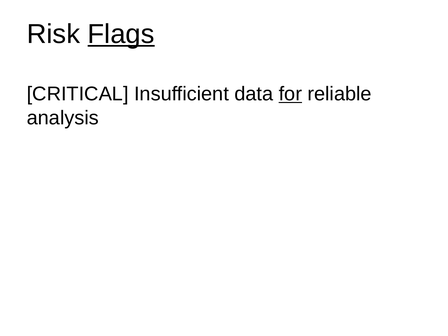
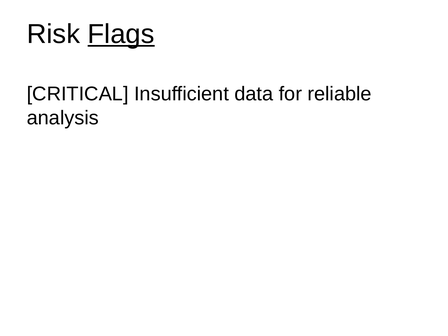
for underline: present -> none (290, 94)
